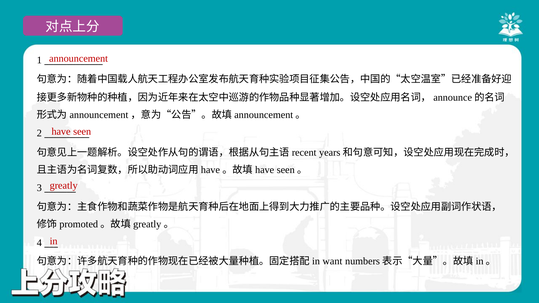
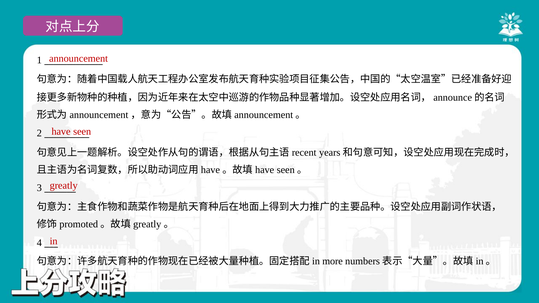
want: want -> more (333, 261)
